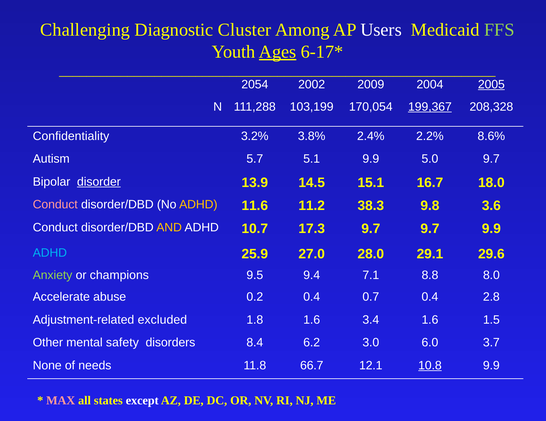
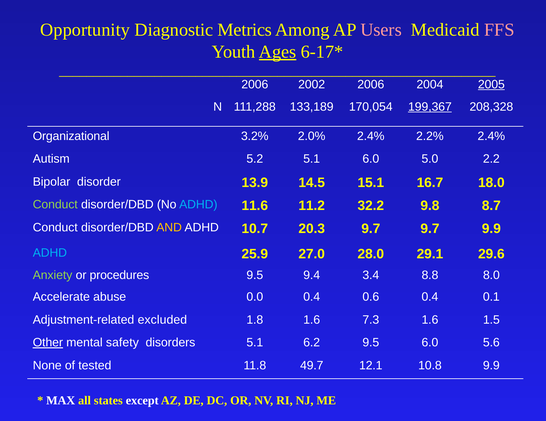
Challenging: Challenging -> Opportunity (85, 30)
Cluster: Cluster -> Metrics (245, 30)
Users colour: white -> pink (381, 30)
FFS colour: light green -> pink (499, 30)
2054: 2054 -> 2006 (255, 84)
2002 2009: 2009 -> 2006 (371, 84)
103,199: 103,199 -> 133,189 (312, 107)
Confidentiality: Confidentiality -> Organizational (71, 136)
3.8%: 3.8% -> 2.0% (312, 136)
2.2% 8.6%: 8.6% -> 2.4% (491, 136)
5.7: 5.7 -> 5.2 (255, 159)
5.1 9.9: 9.9 -> 6.0 (371, 159)
5.0 9.7: 9.7 -> 2.2 (491, 159)
disorder underline: present -> none (99, 182)
Conduct colour: pink -> light green (55, 204)
ADHD colour: yellow -> light blue (198, 204)
38.3: 38.3 -> 32.2 (371, 205)
3.6: 3.6 -> 8.7 (491, 205)
17.3: 17.3 -> 20.3 (312, 228)
champions: champions -> procedures (119, 275)
7.1: 7.1 -> 3.4 (371, 275)
0.2: 0.2 -> 0.0 (255, 296)
0.7: 0.7 -> 0.6 (371, 296)
2.8: 2.8 -> 0.1 (491, 296)
3.4: 3.4 -> 7.3 (371, 319)
Other underline: none -> present (48, 342)
disorders 8.4: 8.4 -> 5.1 (255, 342)
6.2 3.0: 3.0 -> 9.5 (371, 342)
3.7: 3.7 -> 5.6 (491, 342)
needs: needs -> tested (95, 365)
66.7: 66.7 -> 49.7 (312, 365)
10.8 underline: present -> none (430, 365)
MAX colour: pink -> white (61, 400)
